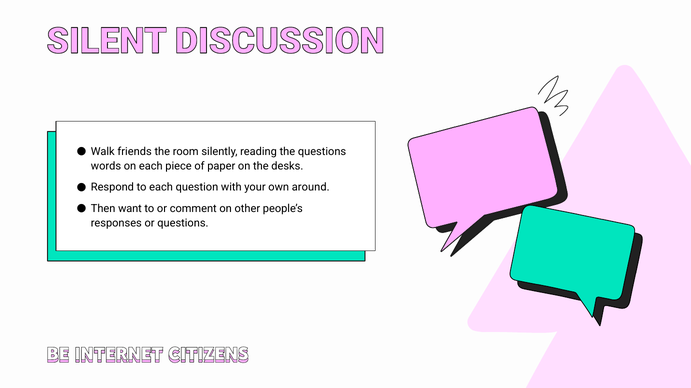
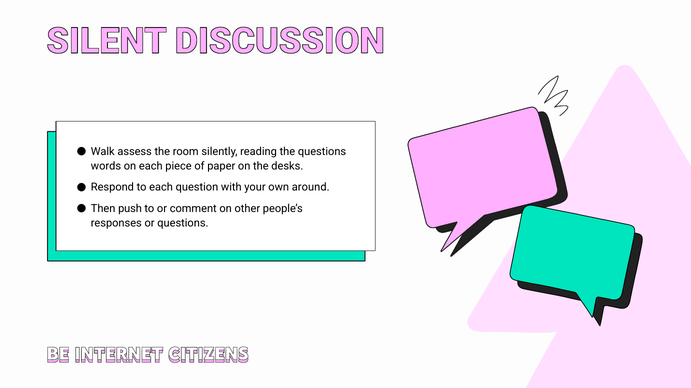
friends: friends -> assess (135, 152)
want: want -> push (130, 209)
